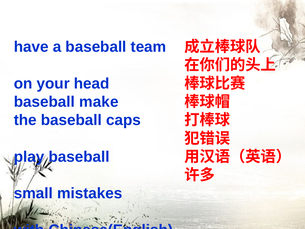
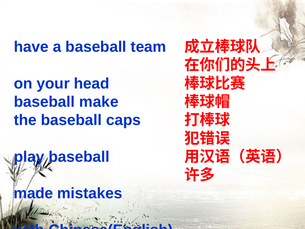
small: small -> made (33, 193)
